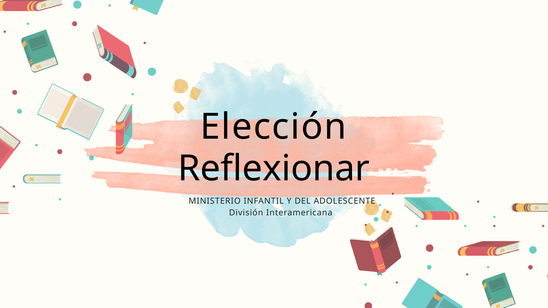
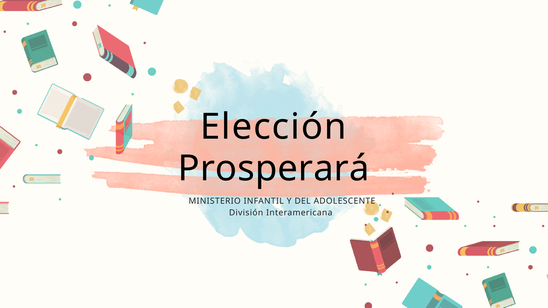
Reflexionar: Reflexionar -> Prosperará (274, 169)
